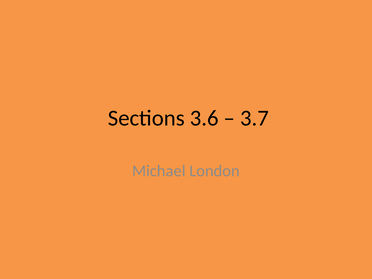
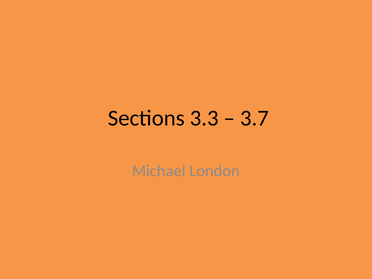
3.6: 3.6 -> 3.3 (204, 118)
